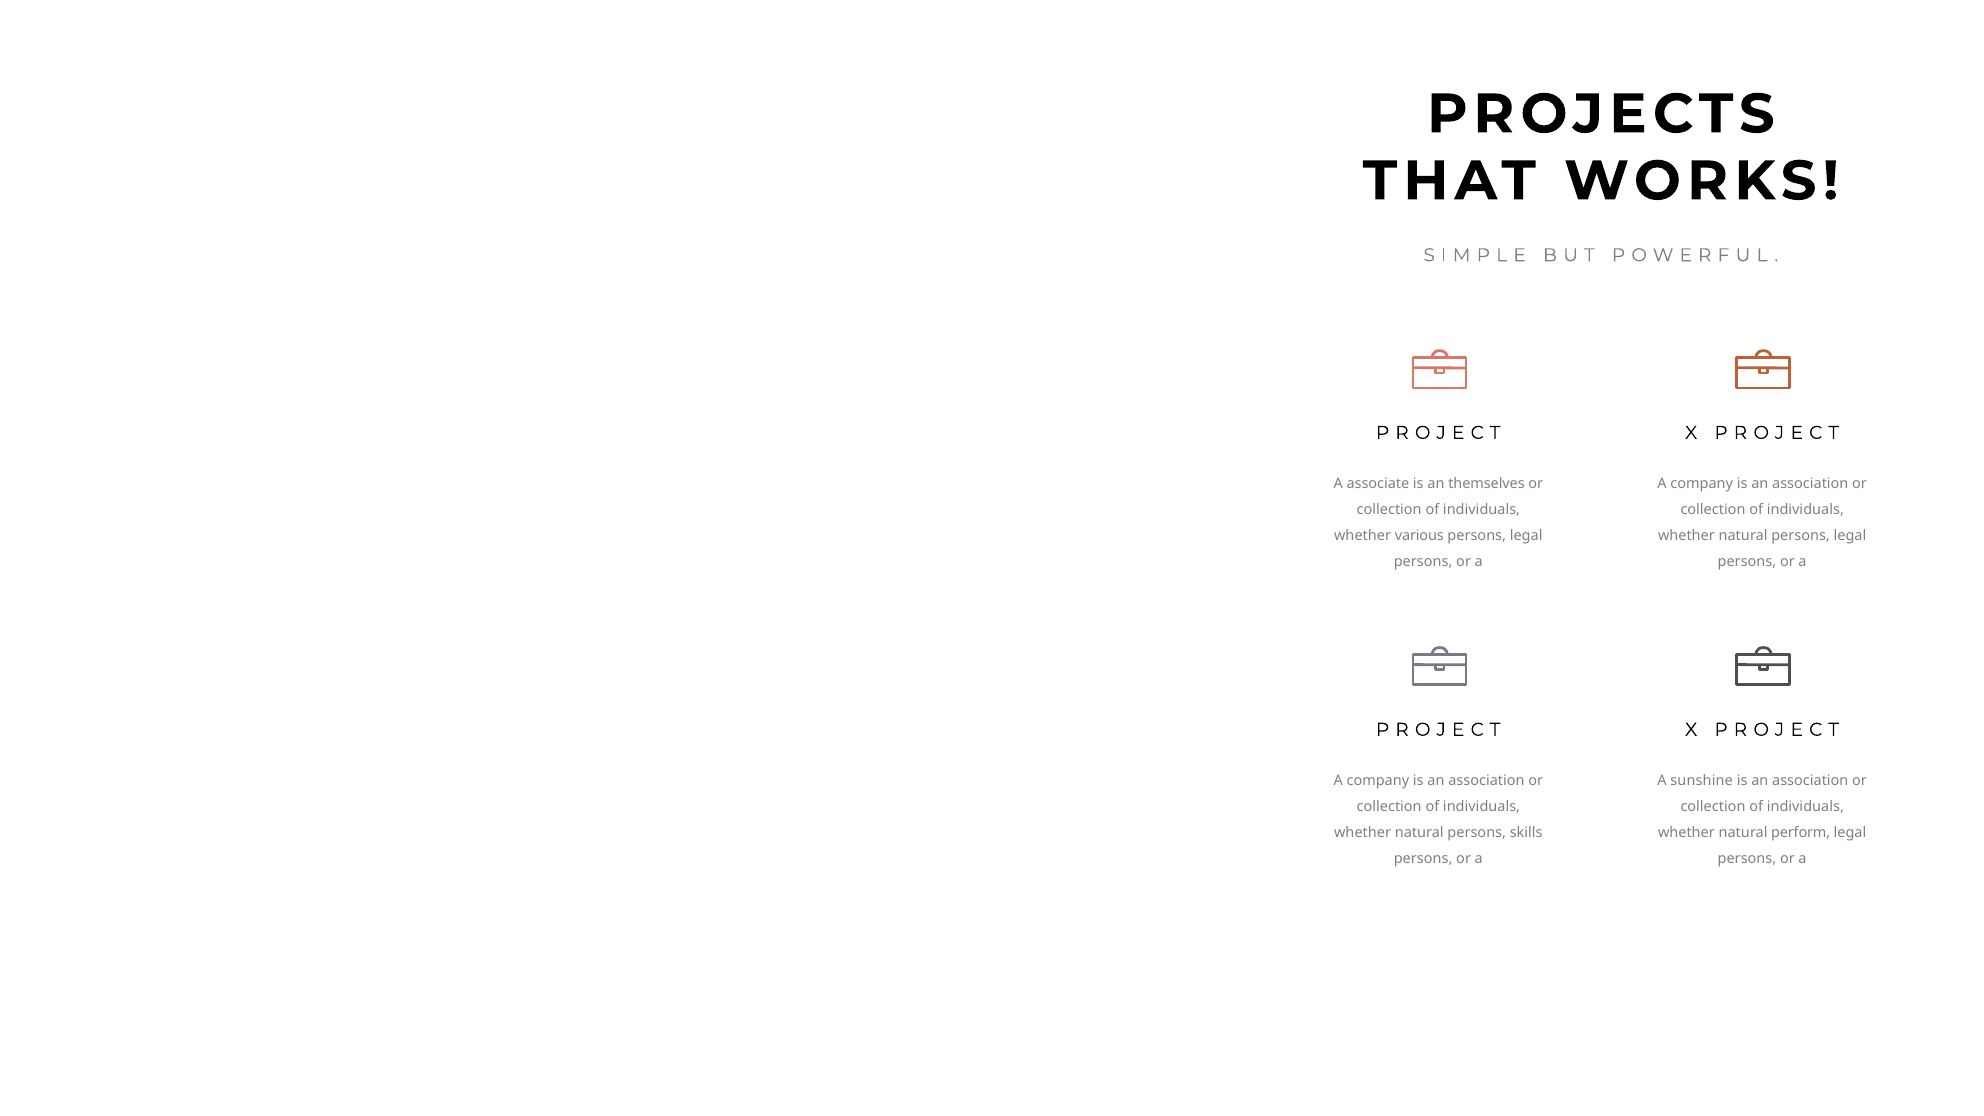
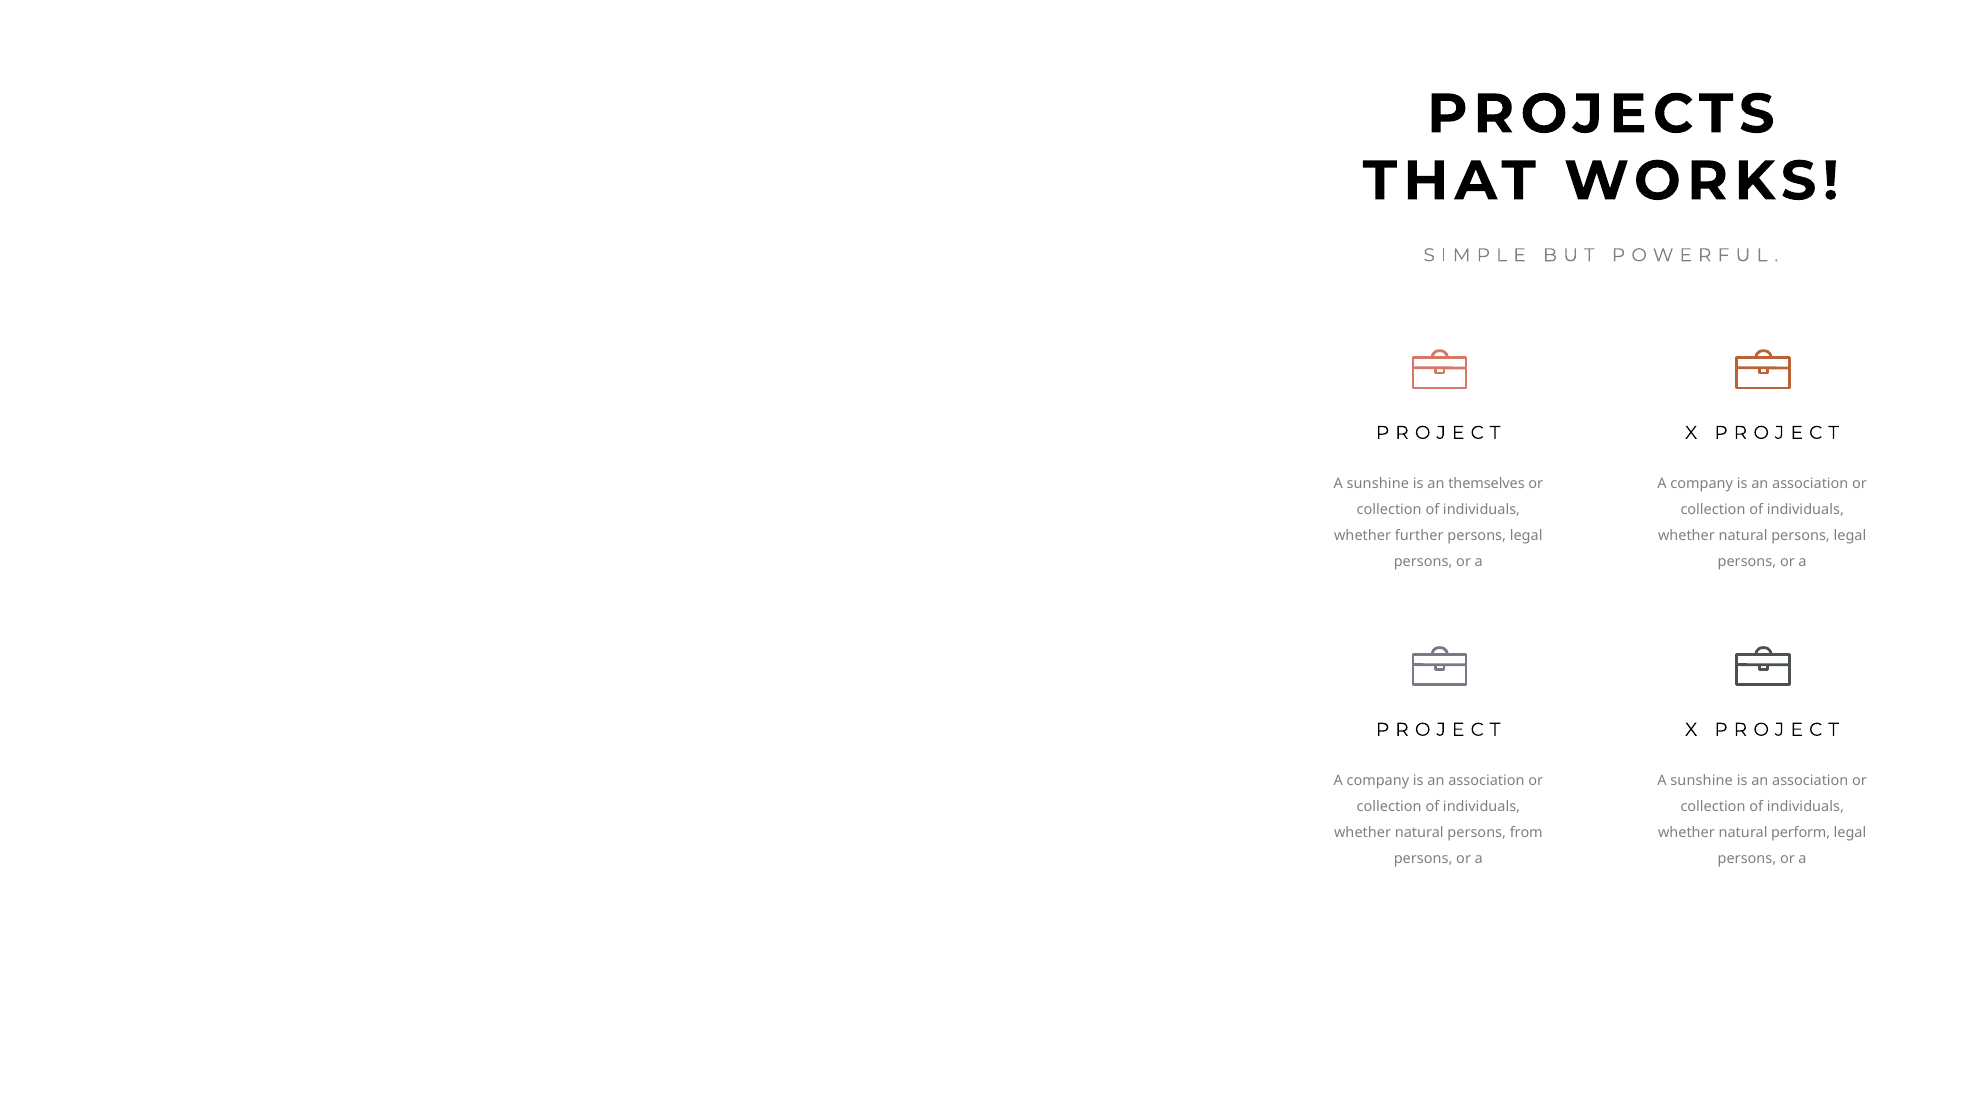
associate: associate -> sunshine (1378, 484)
various: various -> further (1419, 536)
skills: skills -> from (1526, 833)
